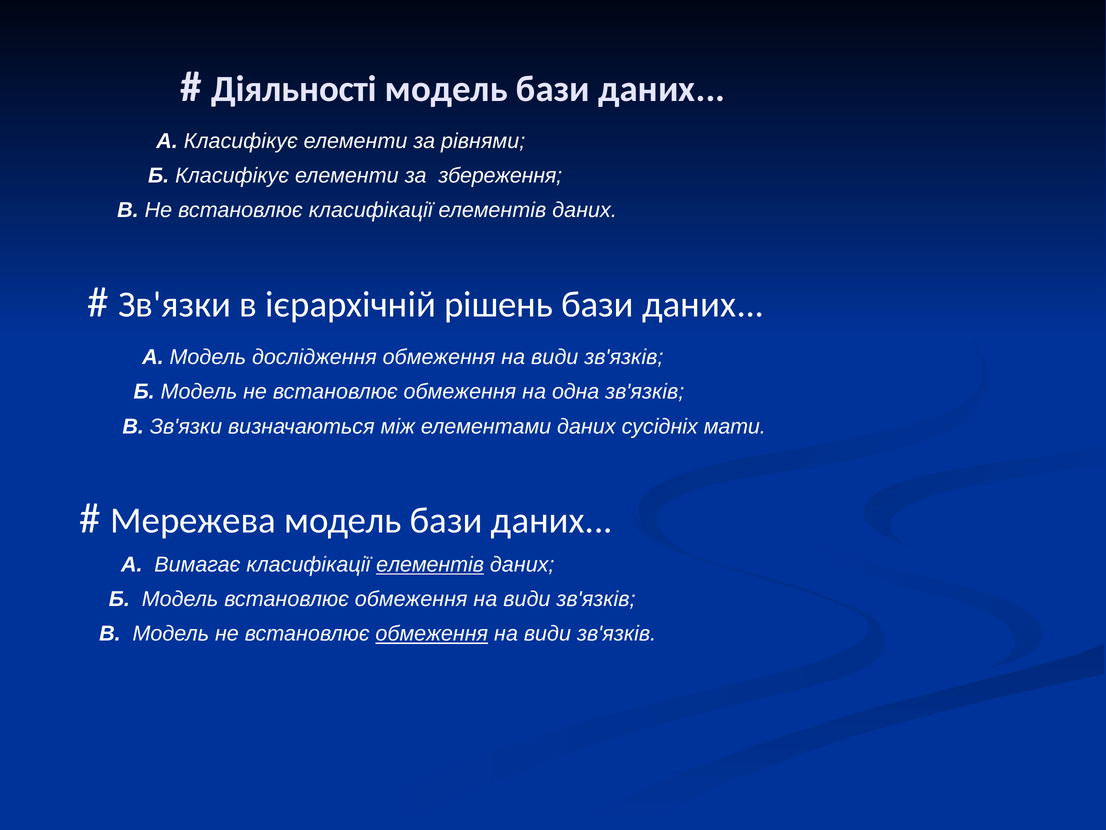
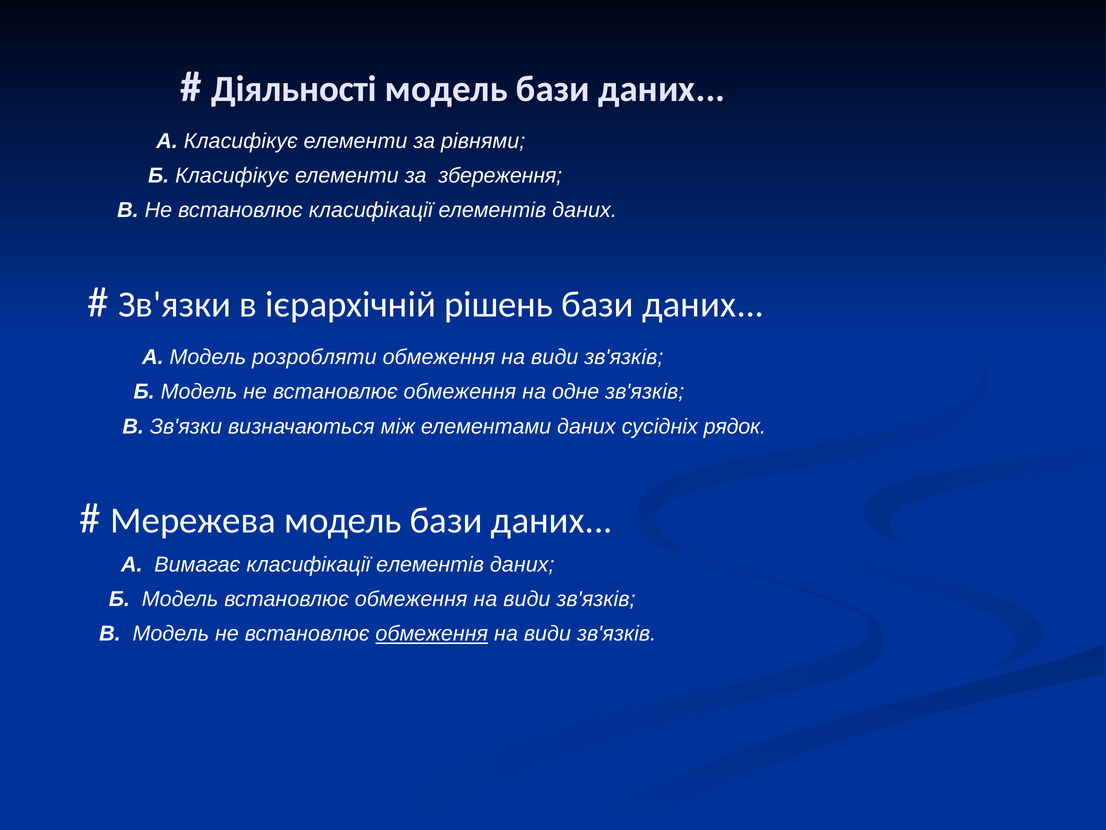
дослідження: дослідження -> розробляти (314, 357)
одна: одна -> одне (576, 392)
мати: мати -> рядок (735, 426)
елементів underline: present -> none (430, 564)
